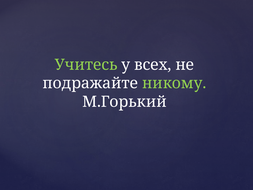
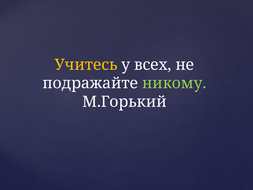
Учитесь colour: light green -> yellow (86, 65)
